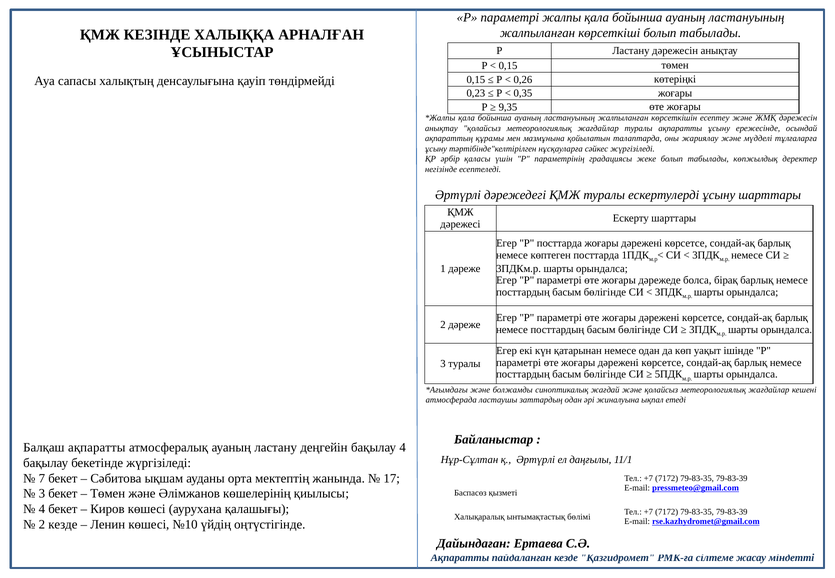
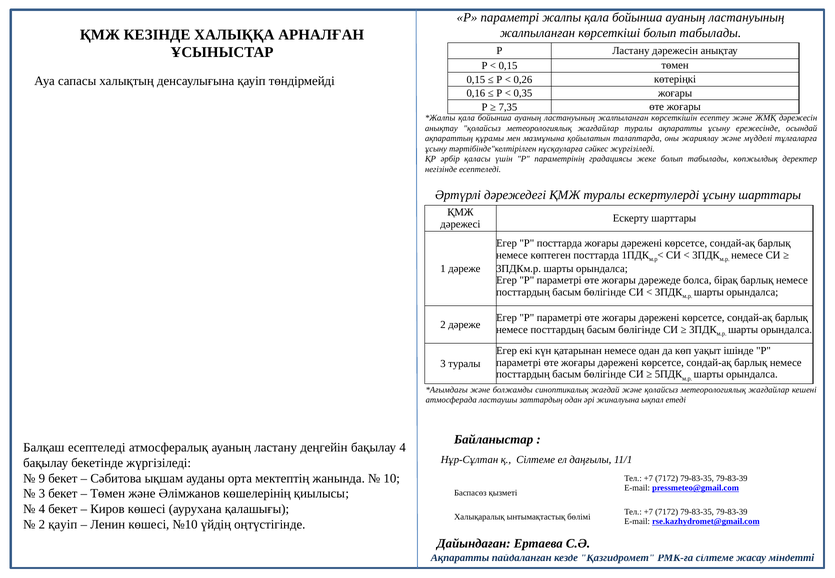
0,23: 0,23 -> 0,16 (476, 93)
9,35: 9,35 -> 7,35 (508, 107)
Балқаш ақпаратты: ақпаратты -> есептеледі (97, 448)
қ Әртүрлі: Әртүрлі -> Сілтеме (536, 460)
7: 7 -> 9 (42, 478)
17: 17 -> 10 (392, 478)
2 кезде: кезде -> қауіп (63, 525)
